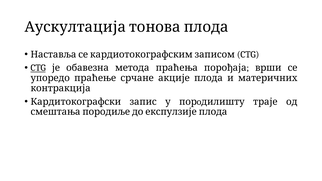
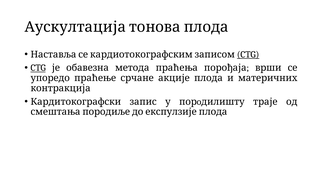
CTG underline: none -> present (248, 54)
